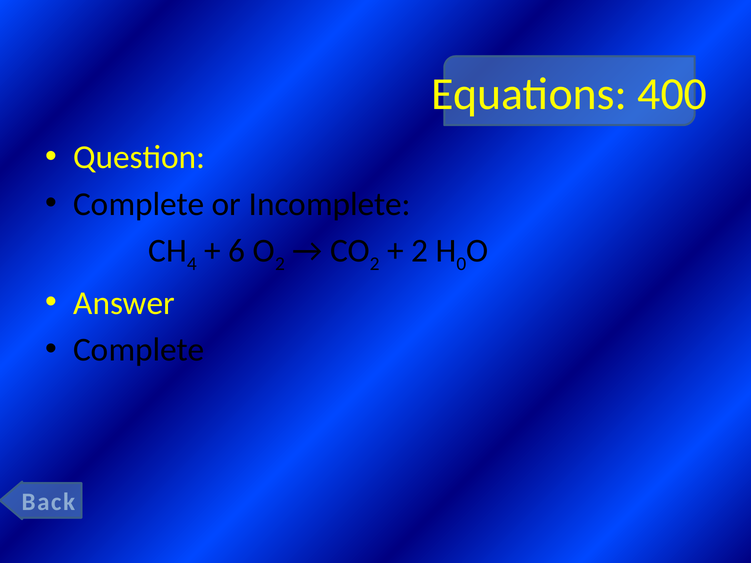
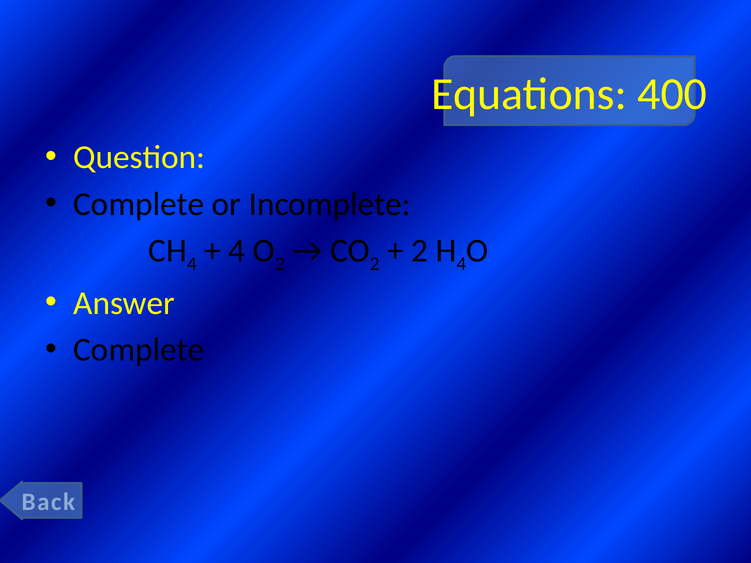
6: 6 -> 4 (237, 251)
0: 0 -> 4 (461, 264)
